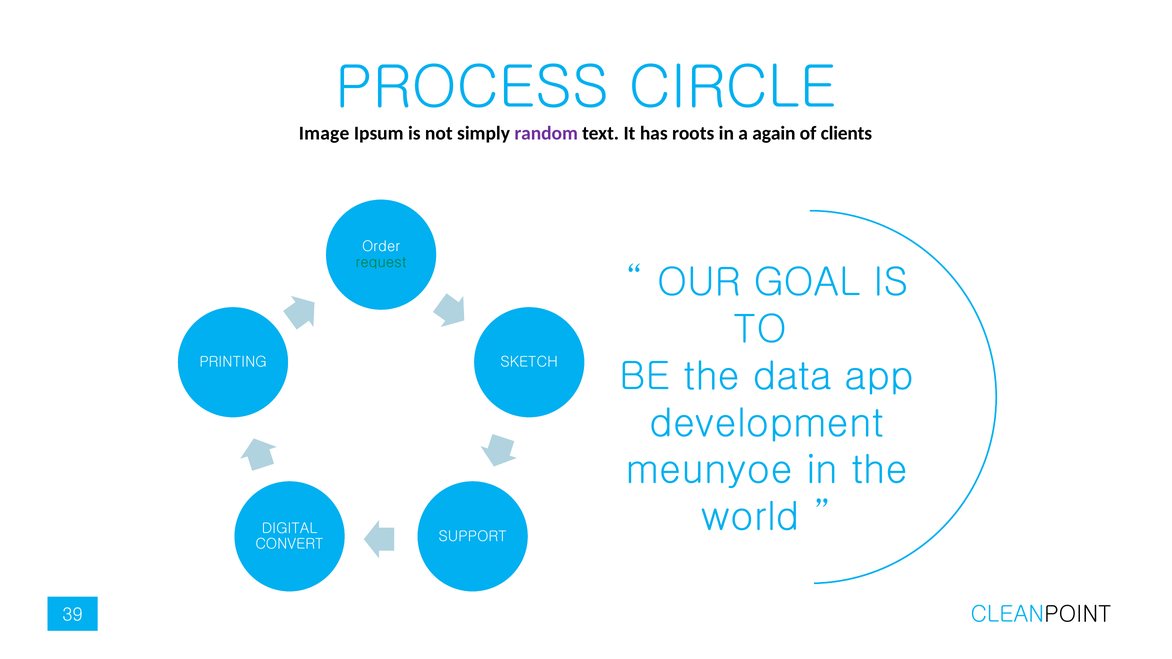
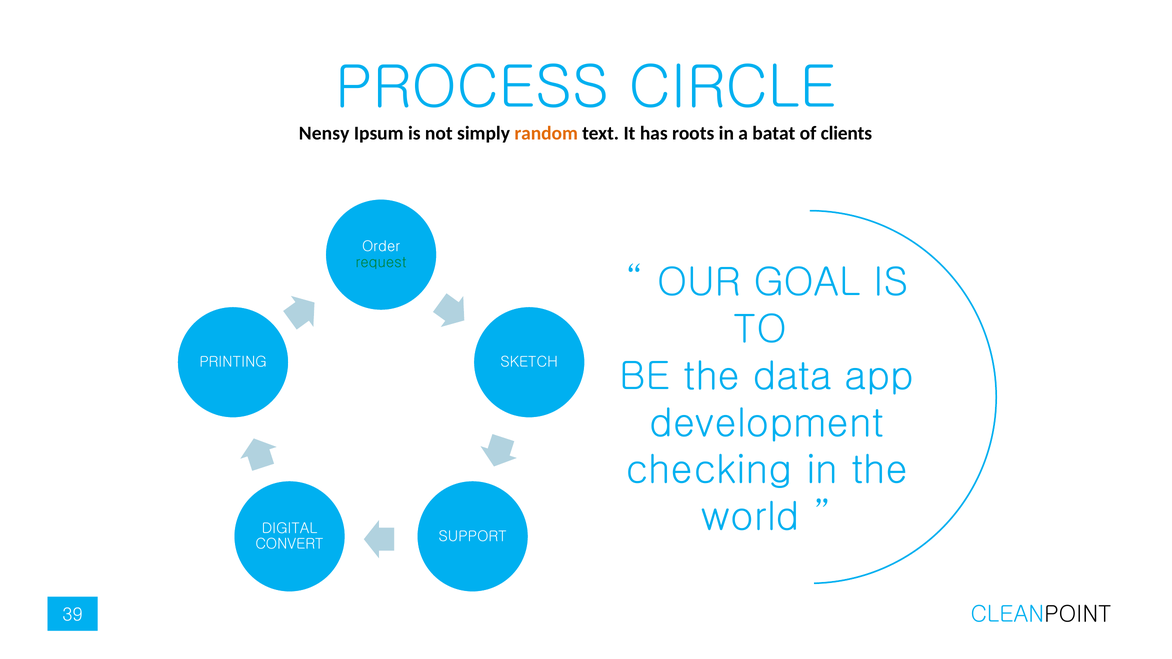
Image: Image -> Nensy (324, 134)
random colour: purple -> orange (546, 134)
again: again -> batat (774, 134)
meunyoe: meunyoe -> checking (709, 470)
